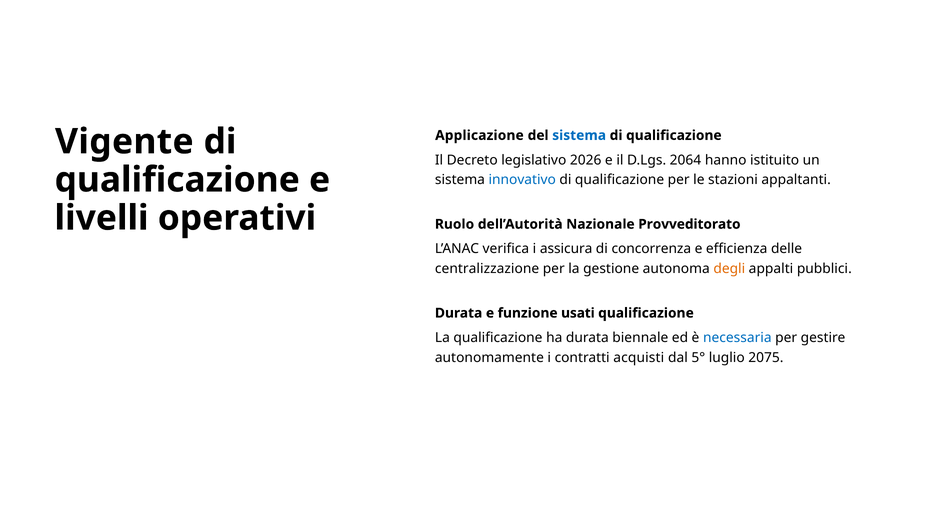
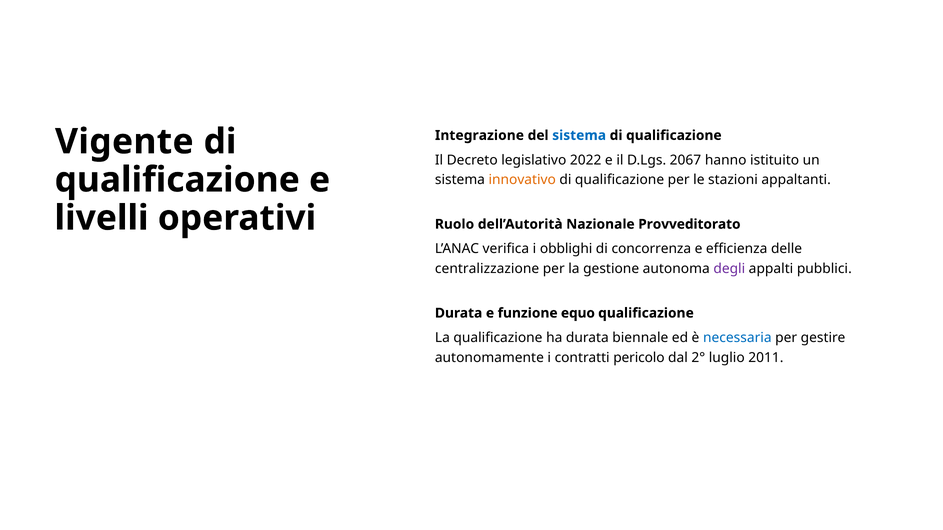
Applicazione: Applicazione -> Integrazione (479, 135)
2026: 2026 -> 2022 (586, 160)
2064: 2064 -> 2067 (685, 160)
innovativo colour: blue -> orange (522, 180)
assicura: assicura -> obblighi (566, 249)
degli colour: orange -> purple (729, 269)
usati: usati -> equo (578, 313)
acquisti: acquisti -> pericolo (639, 358)
5°: 5° -> 2° (698, 358)
2075: 2075 -> 2011 (766, 358)
